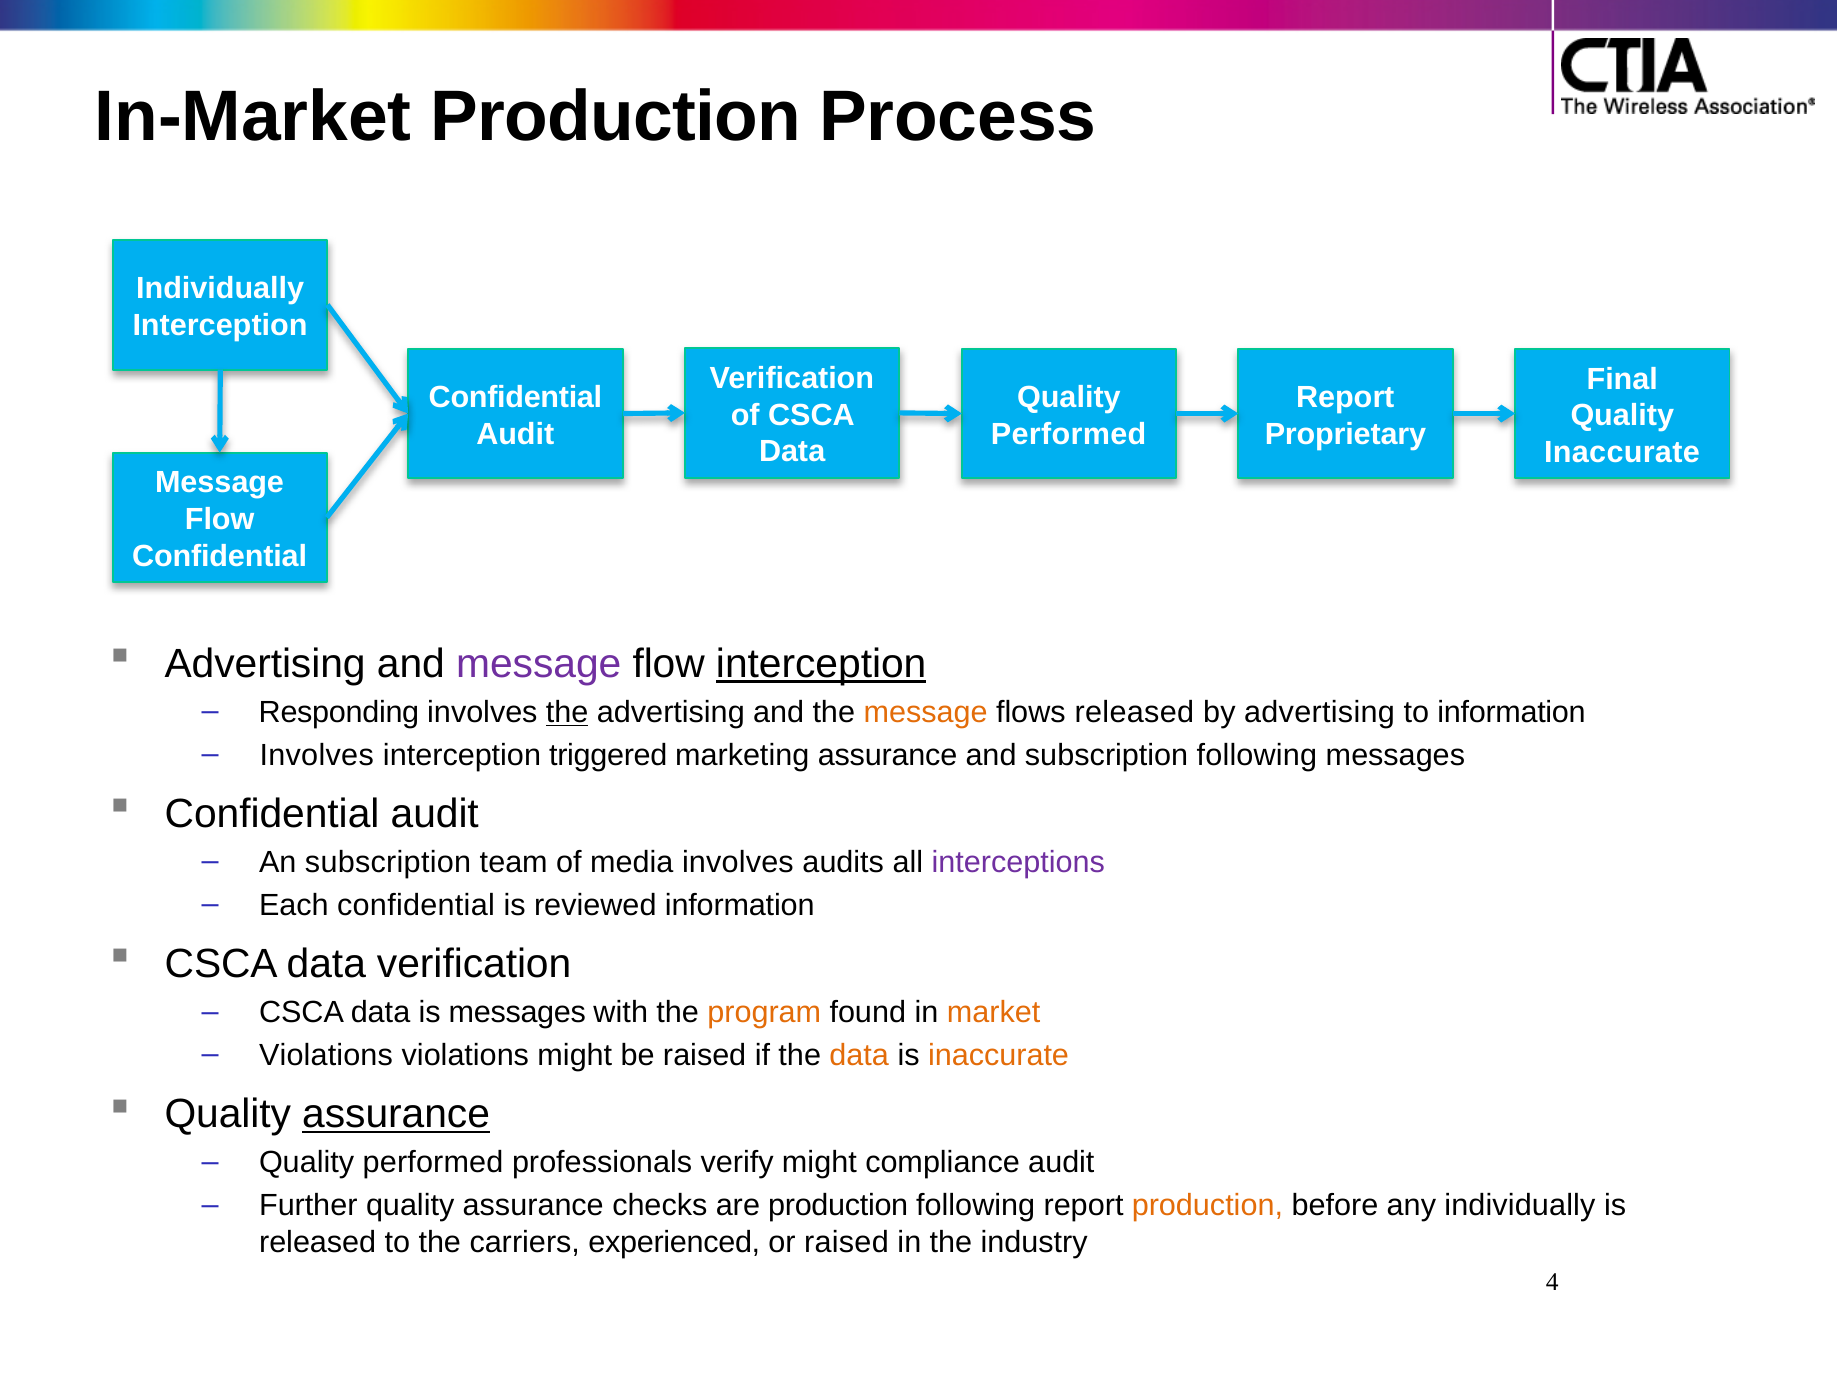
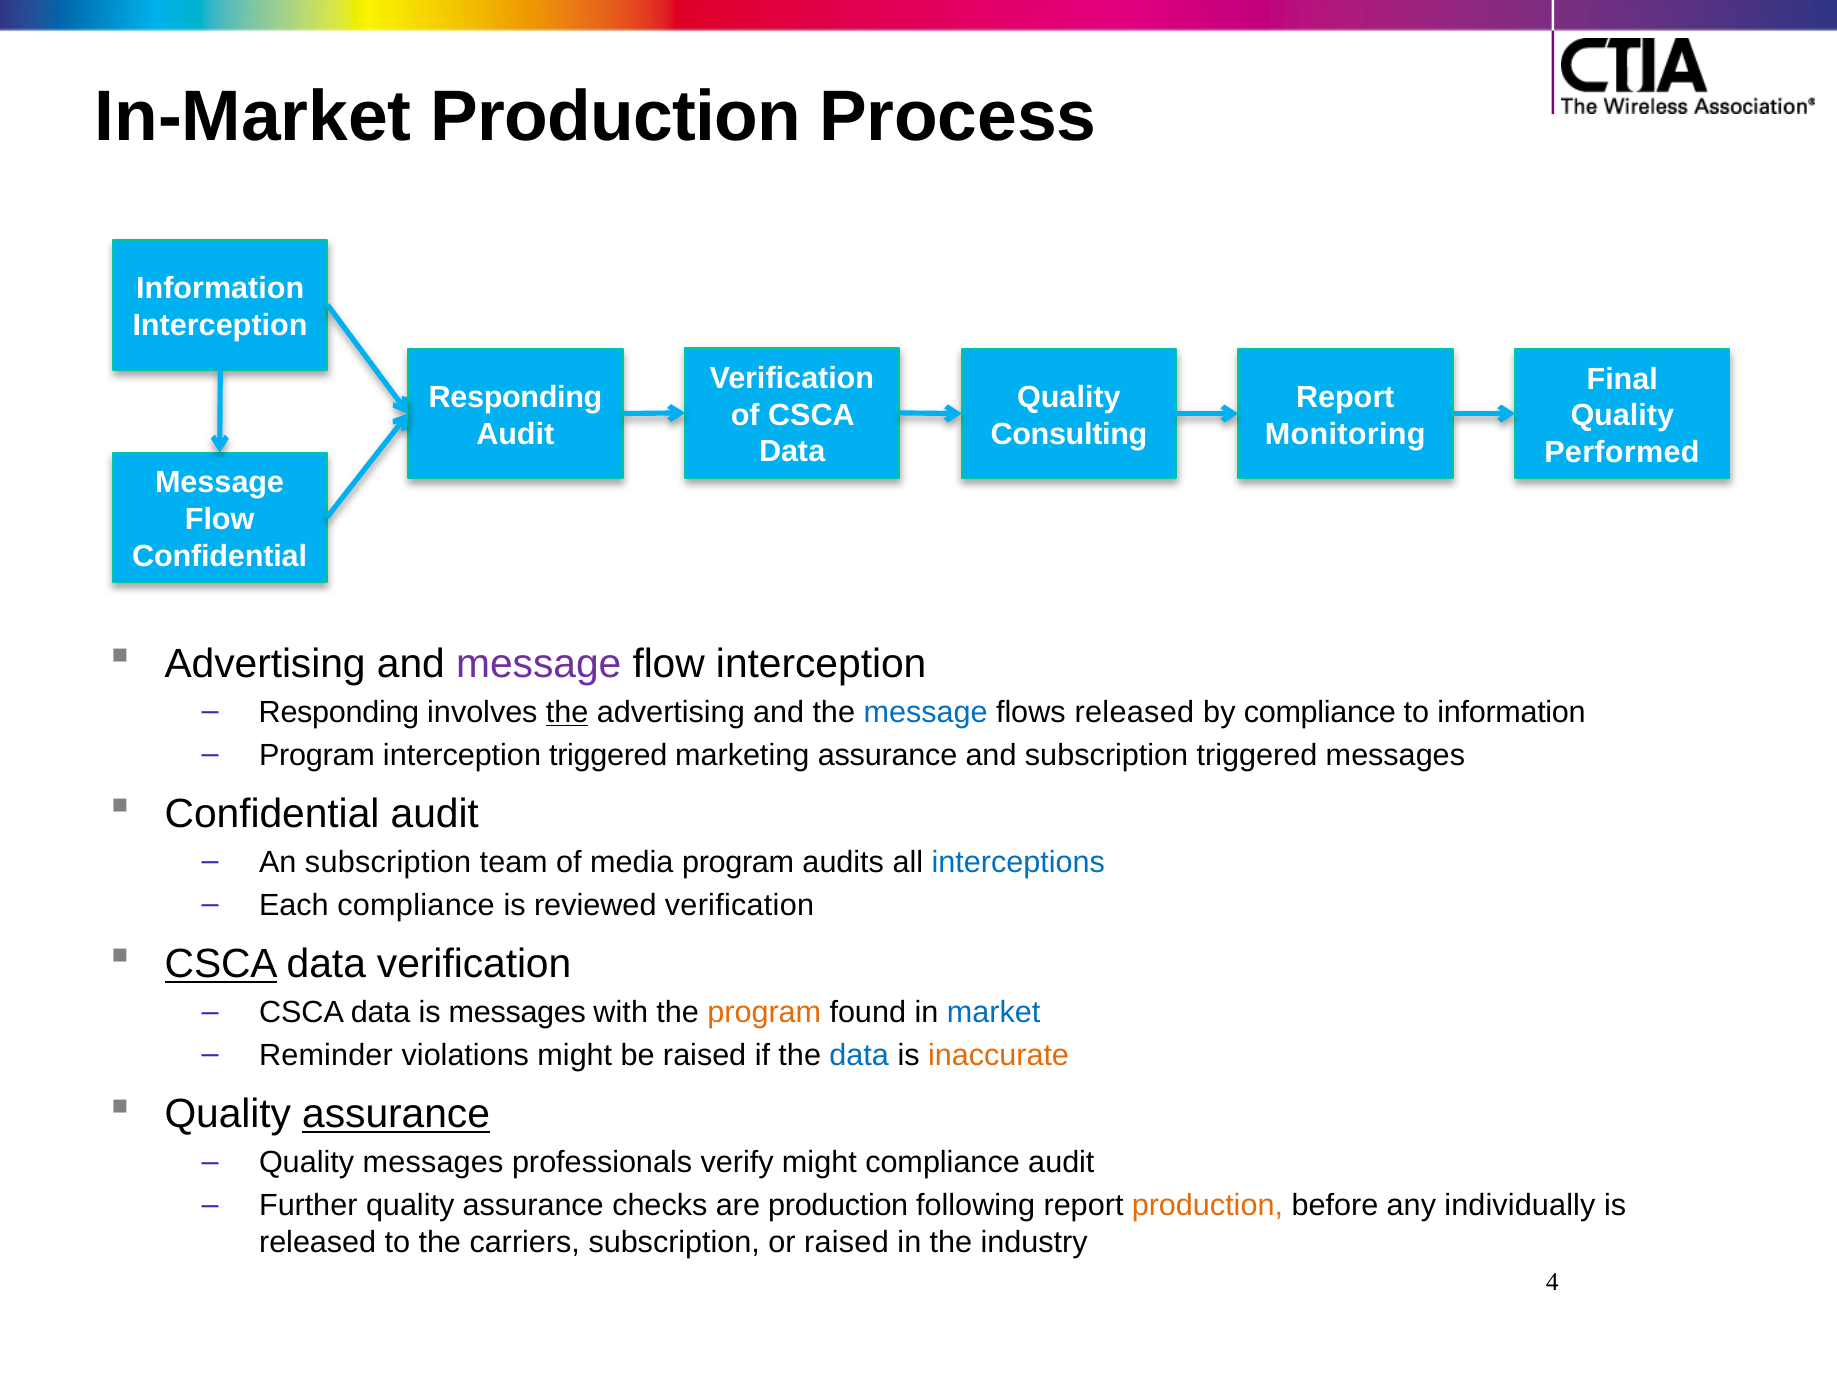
Individually: Individually -> Information (220, 288)
Confidential: Confidential -> Responding (515, 397)
Performed: Performed -> Consulting (1069, 434)
Proprietary: Proprietary -> Monitoring (1345, 434)
Inaccurate: Inaccurate -> Performed (1622, 452)
interception underline: present -> none (821, 664)
message colour: orange -> blue (926, 712)
by advertising: advertising -> compliance (1320, 712)
Involves: Involves -> Program (317, 755)
subscription following: following -> triggered (1257, 755)
media involves: involves -> program (738, 862)
interceptions colour: purple -> blue (1018, 862)
Each confidential: confidential -> compliance (416, 905)
reviewed information: information -> verification (740, 905)
CSCA underline: none -> present (221, 964)
market colour: orange -> blue (994, 1012)
Violations: Violations -> Reminder (326, 1055)
data colour: orange -> blue (859, 1055)
performed: performed -> messages (433, 1162)
carriers experienced: experienced -> subscription (674, 1242)
